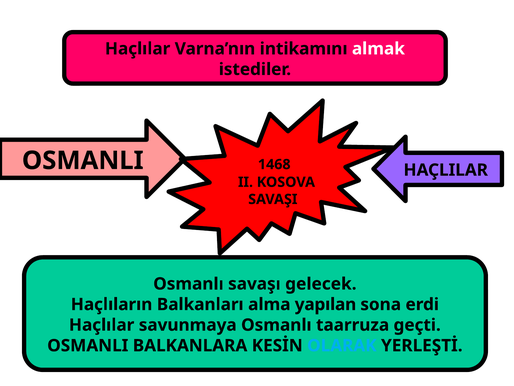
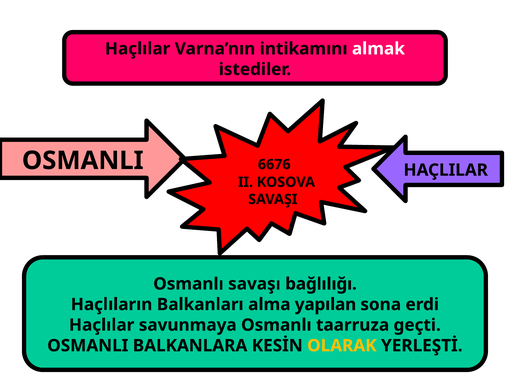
1468: 1468 -> 6676 (274, 164)
gelecek: gelecek -> bağlılığı (321, 284)
OLARAK colour: light blue -> yellow (342, 345)
